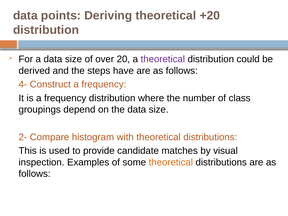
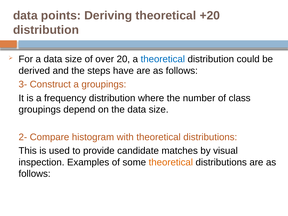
theoretical colour: purple -> blue (163, 59)
4-: 4- -> 3- (23, 84)
Construct a frequency: frequency -> groupings (104, 84)
